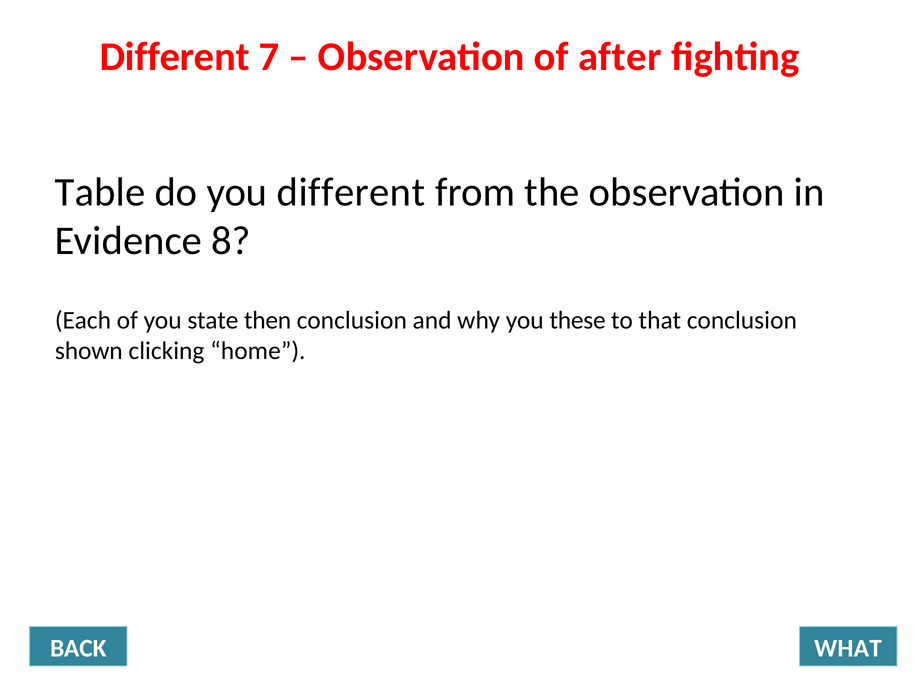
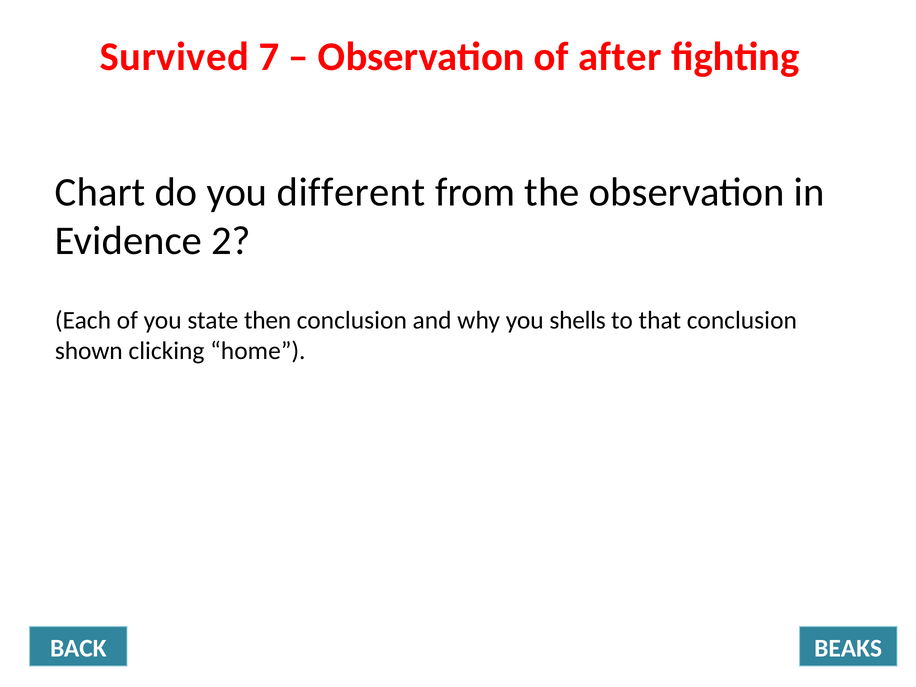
Different: Different -> Survived (174, 57)
Table: Table -> Chart (100, 192)
8: 8 -> 2 (231, 241)
these: these -> shells (578, 320)
WHAT: WHAT -> BEAKS (848, 648)
